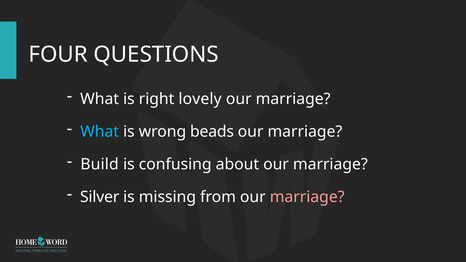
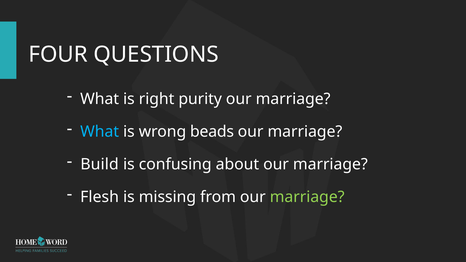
lovely: lovely -> purity (200, 99)
Silver: Silver -> Flesh (100, 197)
marriage colour: pink -> light green (307, 197)
